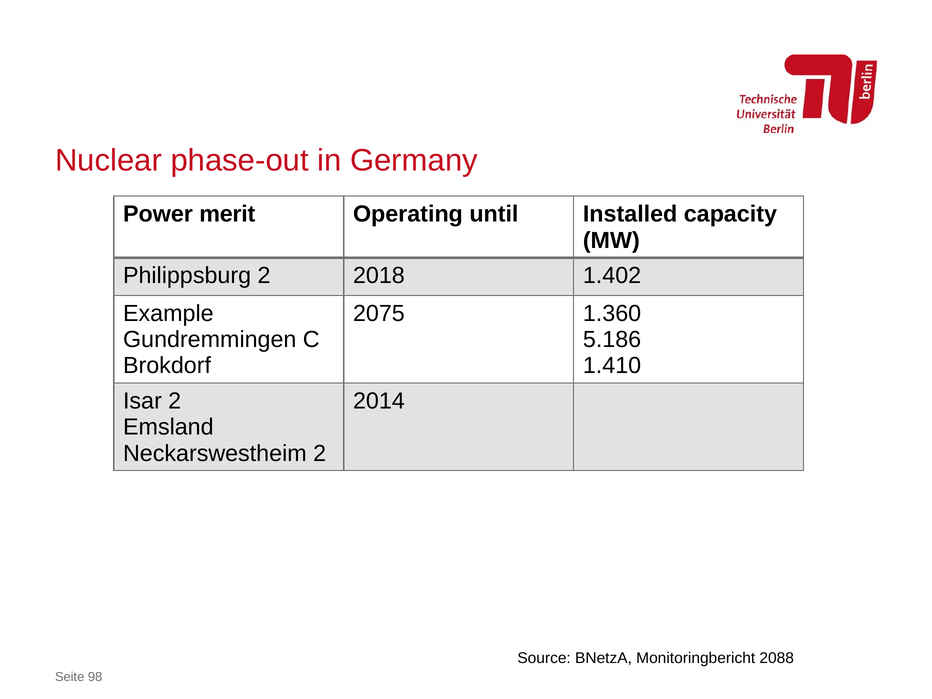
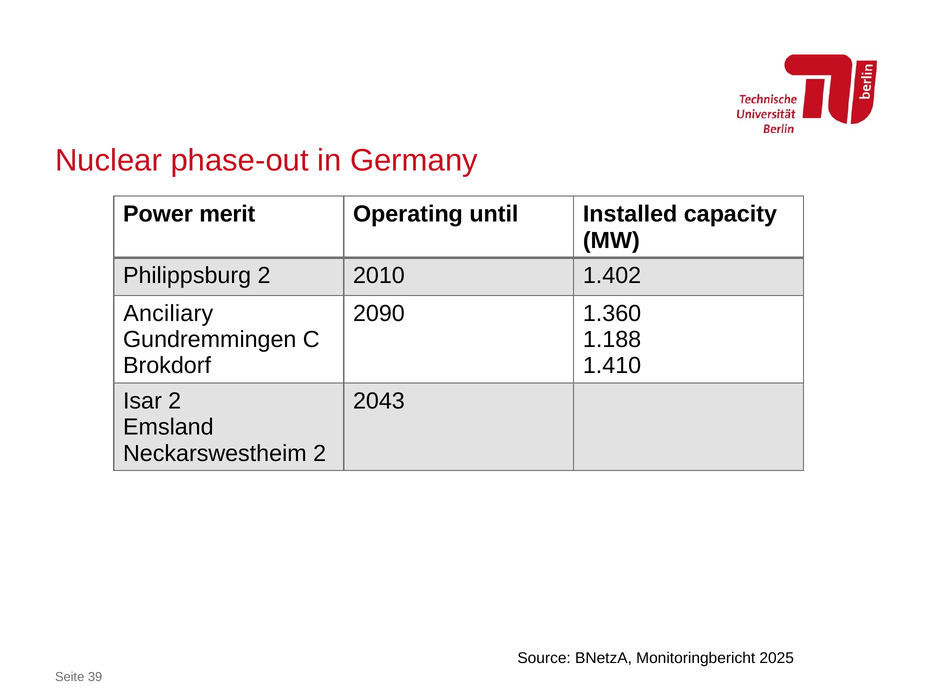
2018: 2018 -> 2010 (379, 276)
Example: Example -> Anciliary (168, 314)
2075: 2075 -> 2090 (379, 314)
5.186: 5.186 -> 1.188 (612, 340)
2014: 2014 -> 2043 (379, 401)
2088: 2088 -> 2025 (777, 658)
98: 98 -> 39 (95, 677)
